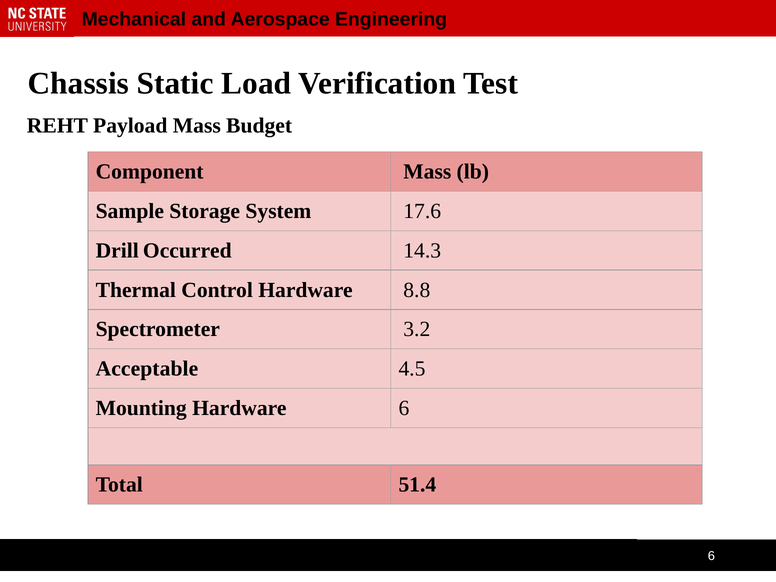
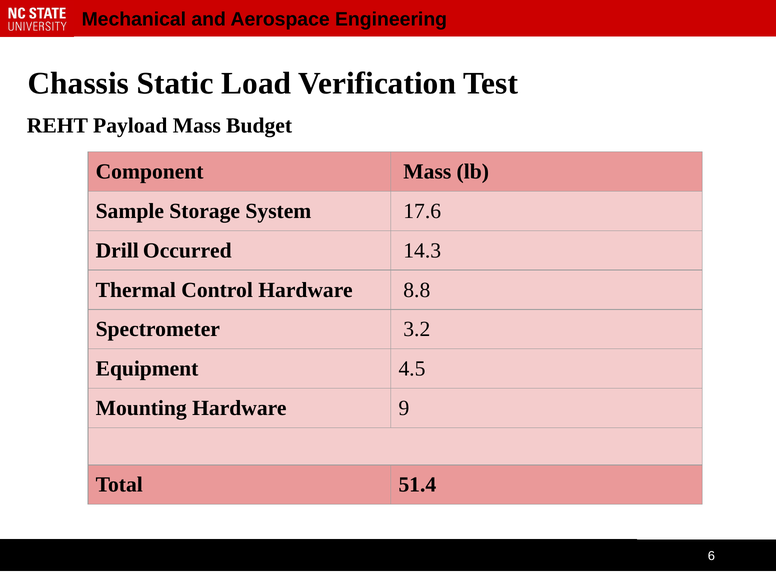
Acceptable: Acceptable -> Equipment (147, 369)
Hardware 6: 6 -> 9 (404, 408)
